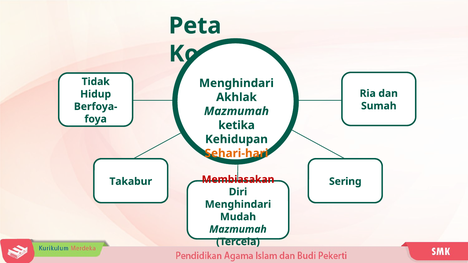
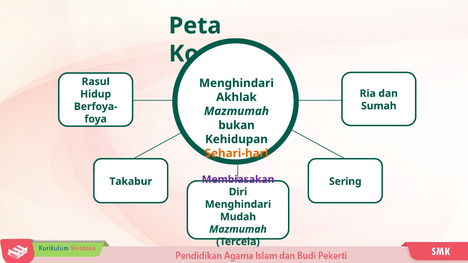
Tidak: Tidak -> Rasul (96, 82)
ketika: ketika -> bukan (237, 125)
Membiasakan colour: red -> purple (238, 180)
